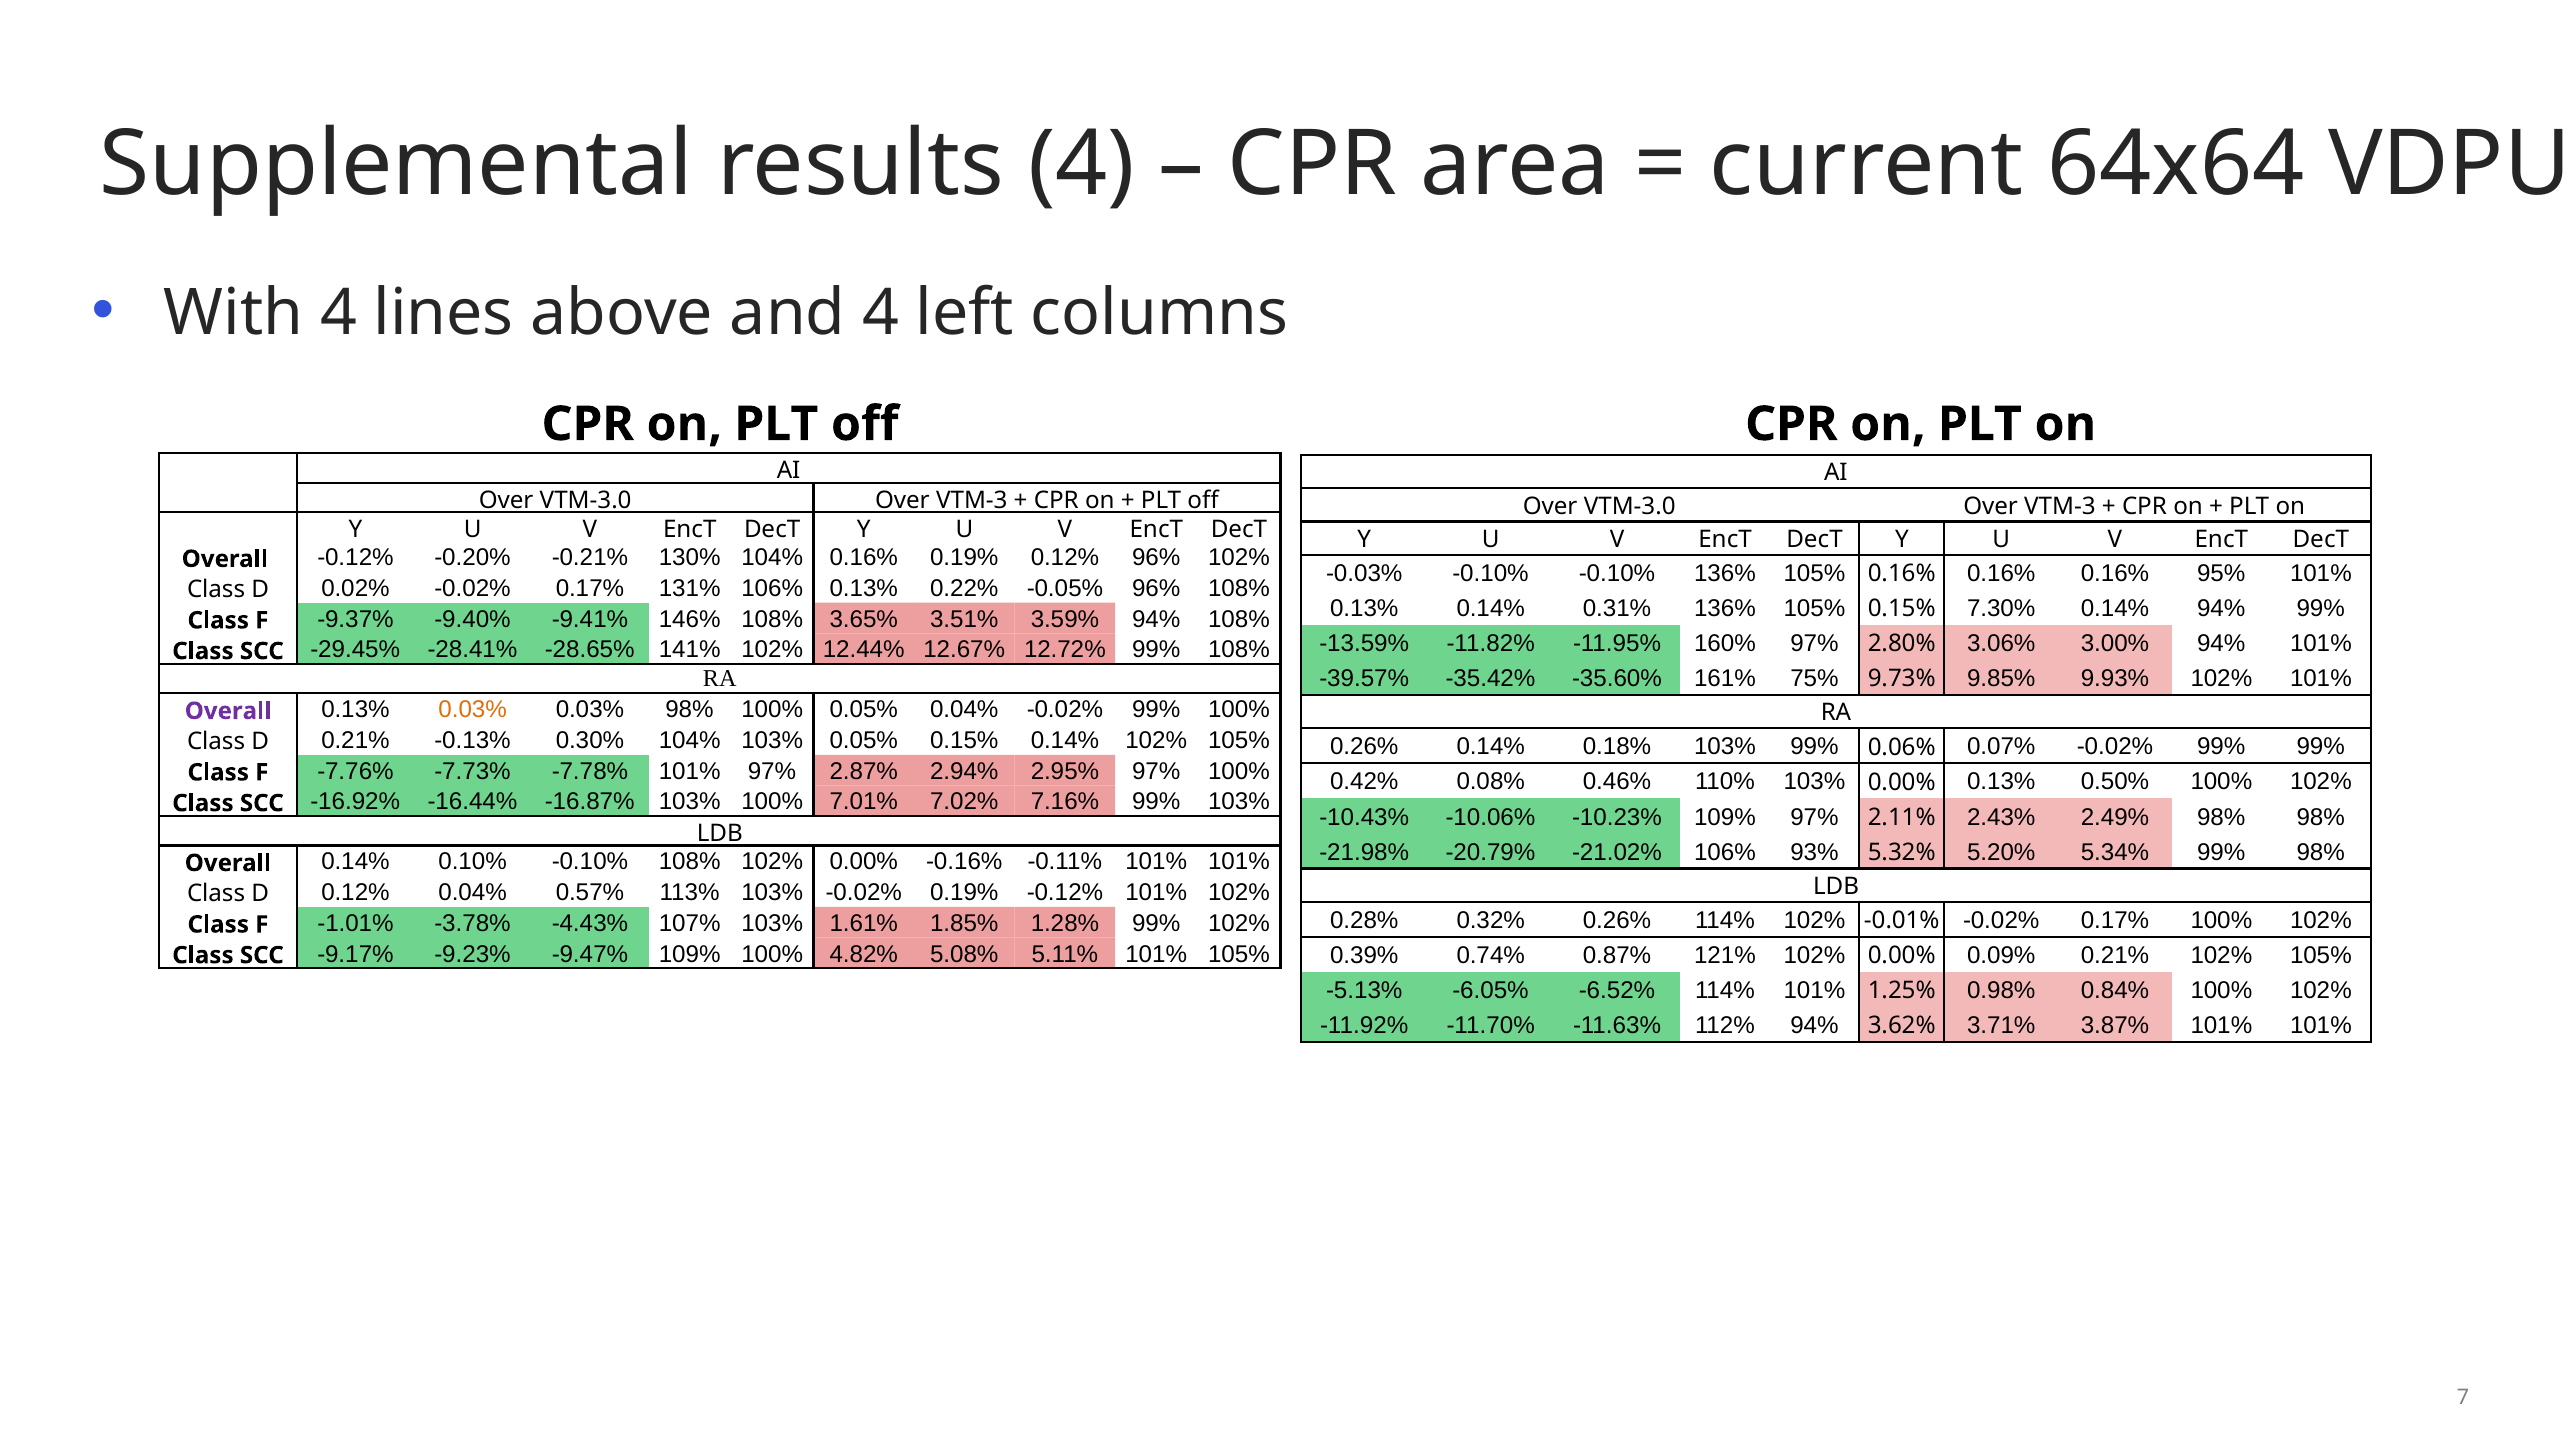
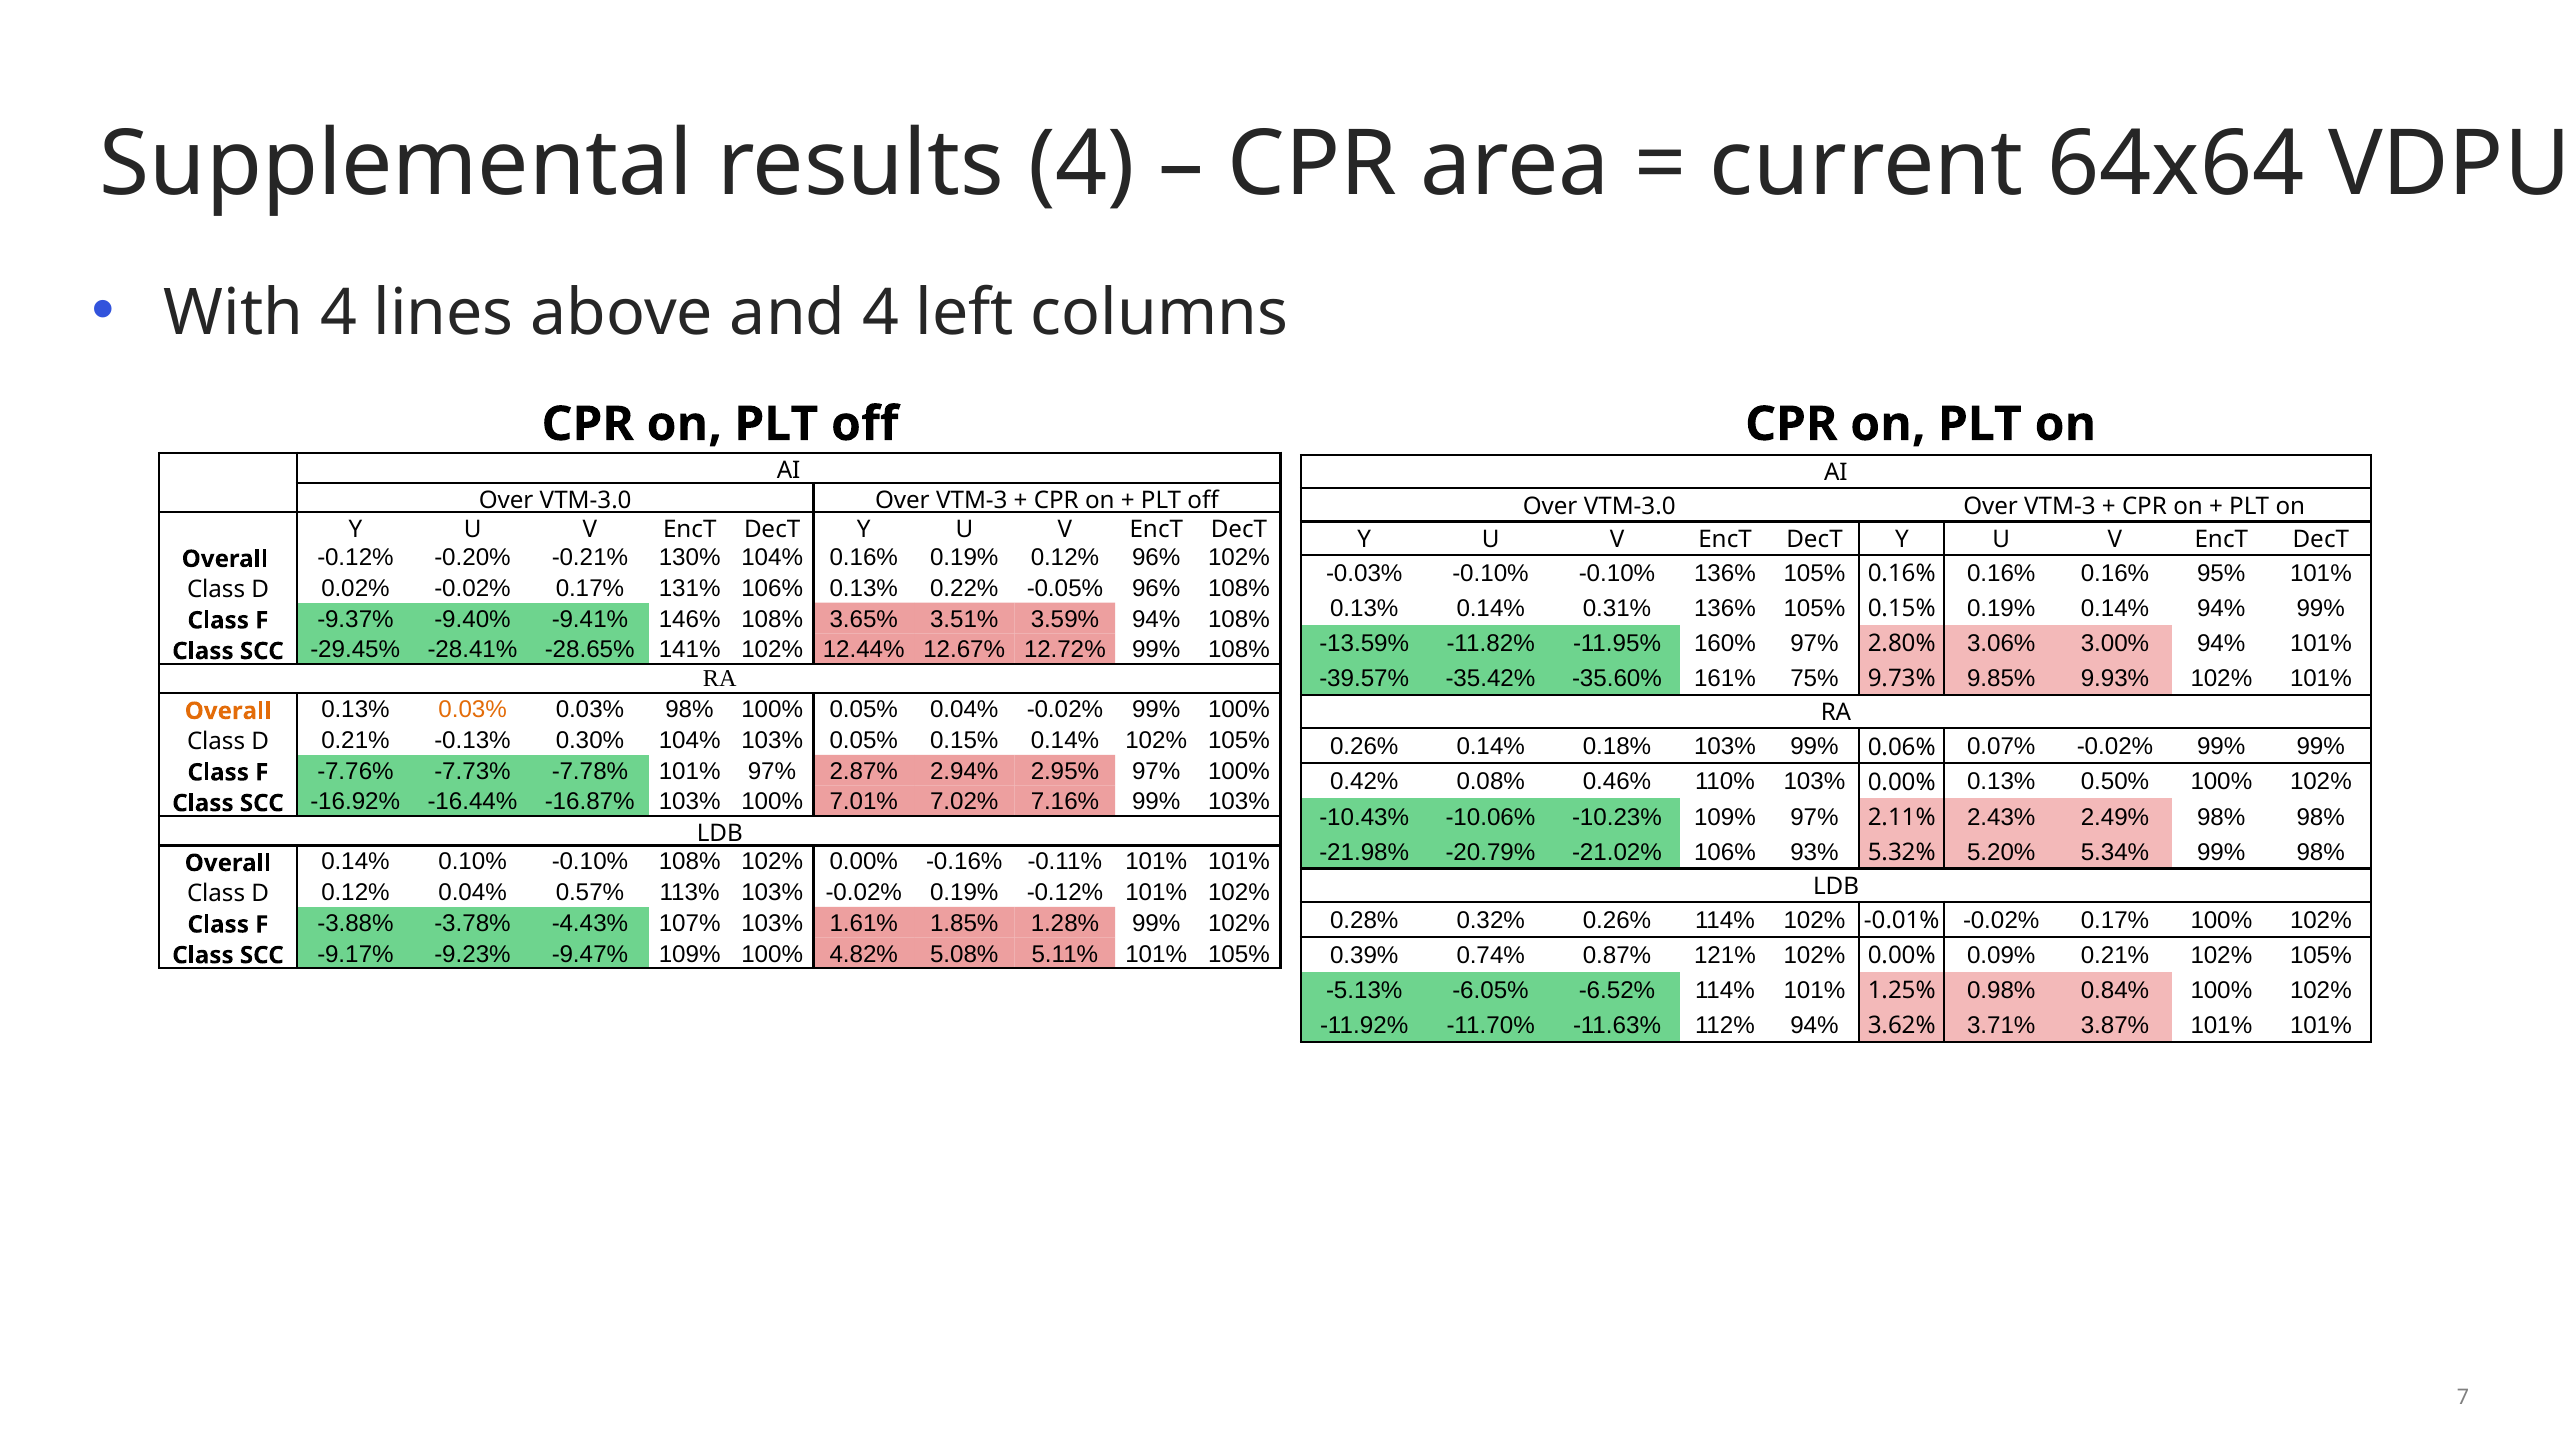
0.15% 7.30%: 7.30% -> 0.19% (2001, 609)
Overall colour: purple -> orange (228, 711)
-1.01%: -1.01% -> -3.88% (355, 923)
